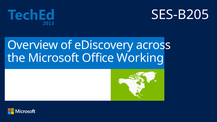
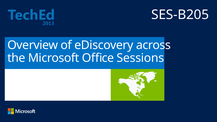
Working: Working -> Sessions (140, 58)
